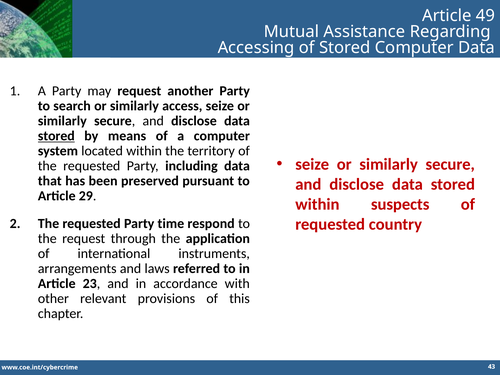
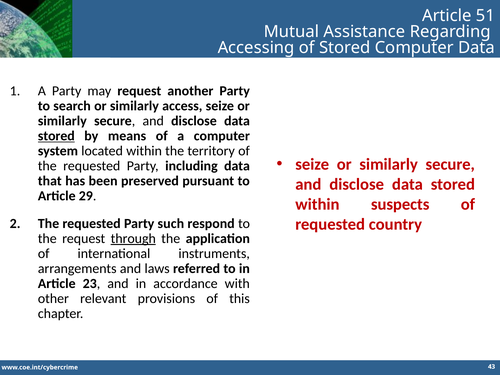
49: 49 -> 51 (486, 16)
time: time -> such (171, 224)
through underline: none -> present (133, 239)
